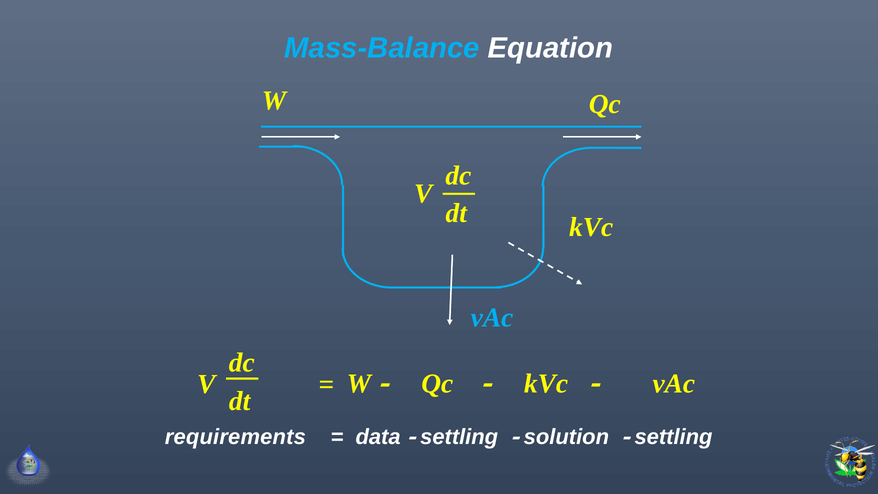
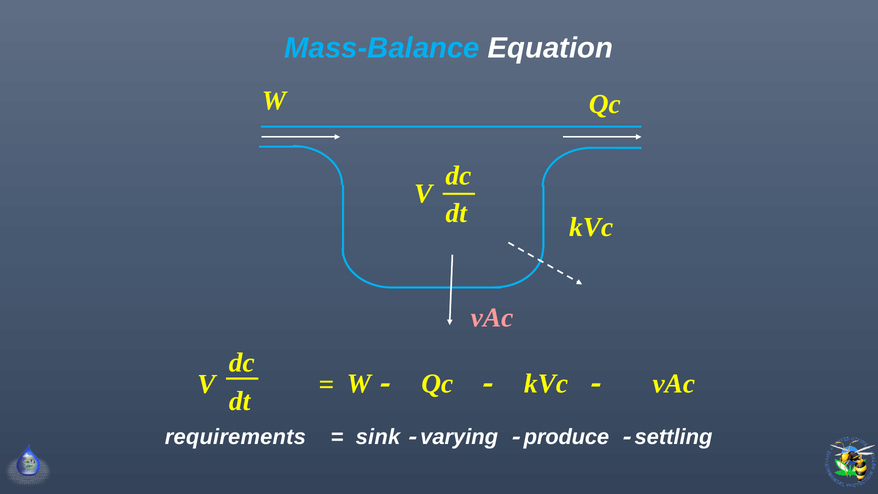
vAc colour: light blue -> pink (492, 318)
data: data -> sink (378, 437)
settling: settling -> varying (459, 437)
solution: solution -> produce (566, 437)
